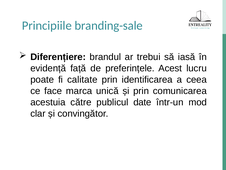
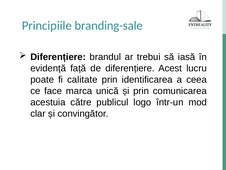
de preferințele: preferințele -> diferențiere (130, 68)
date: date -> logo (142, 102)
